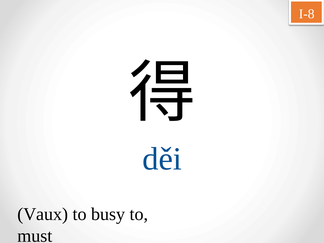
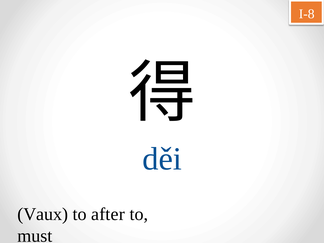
busy: busy -> after (108, 214)
